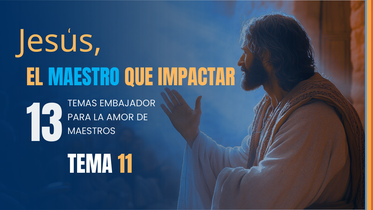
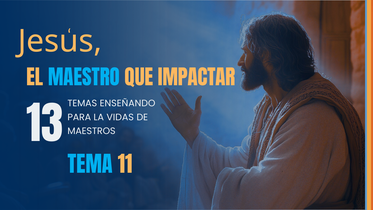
EMBAJADOR: EMBAJADOR -> ENSEÑANDO (128, 103)
AMOR: AMOR -> VIDAS (120, 117)
TEMA colour: white -> light blue (90, 166)
